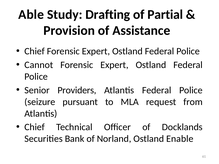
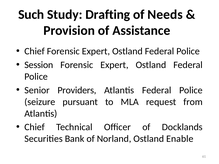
Able: Able -> Such (31, 15)
Partial: Partial -> Needs (165, 15)
Cannot: Cannot -> Session (39, 65)
